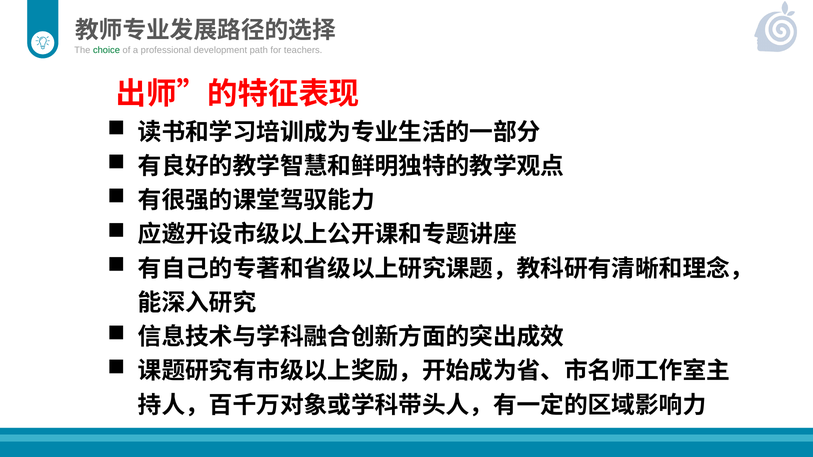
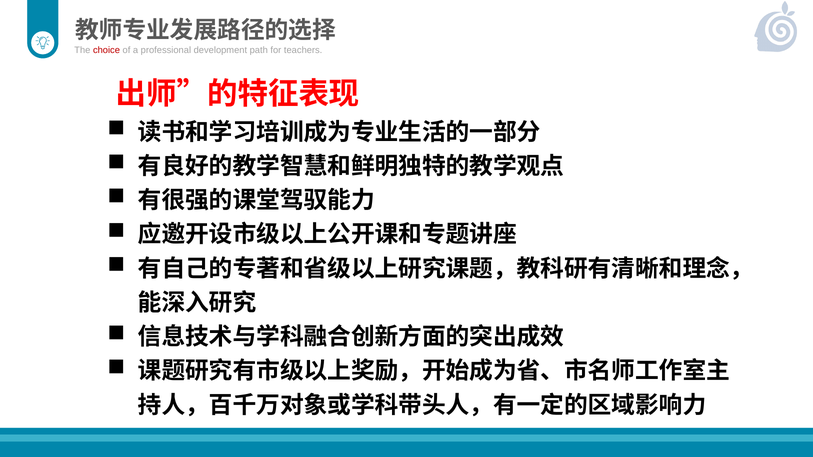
choice colour: green -> red (106, 50)
